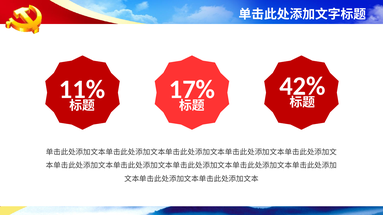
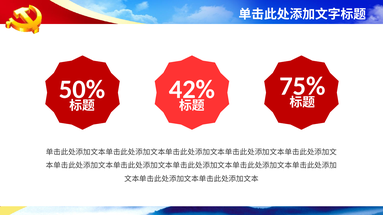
42%: 42% -> 75% (302, 86)
11%: 11% -> 50% (82, 90)
17%: 17% -> 42% (192, 90)
